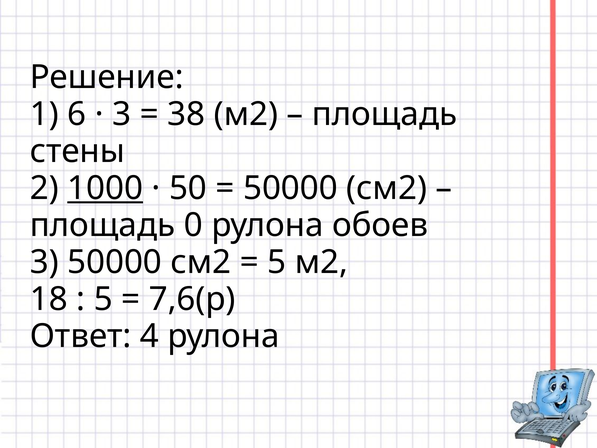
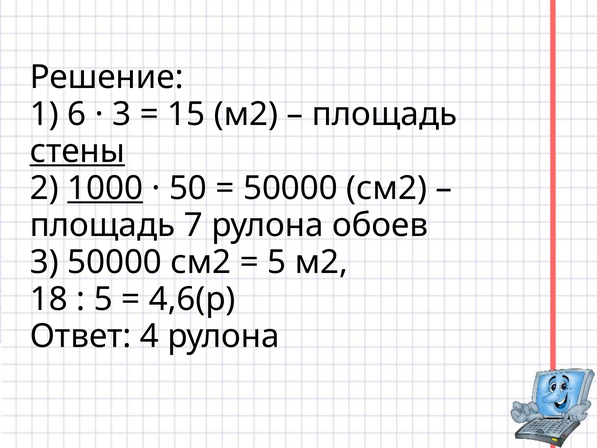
38: 38 -> 15 (186, 114)
стены underline: none -> present (77, 151)
0: 0 -> 7 (193, 225)
7,6(р: 7,6(р -> 4,6(р (192, 299)
